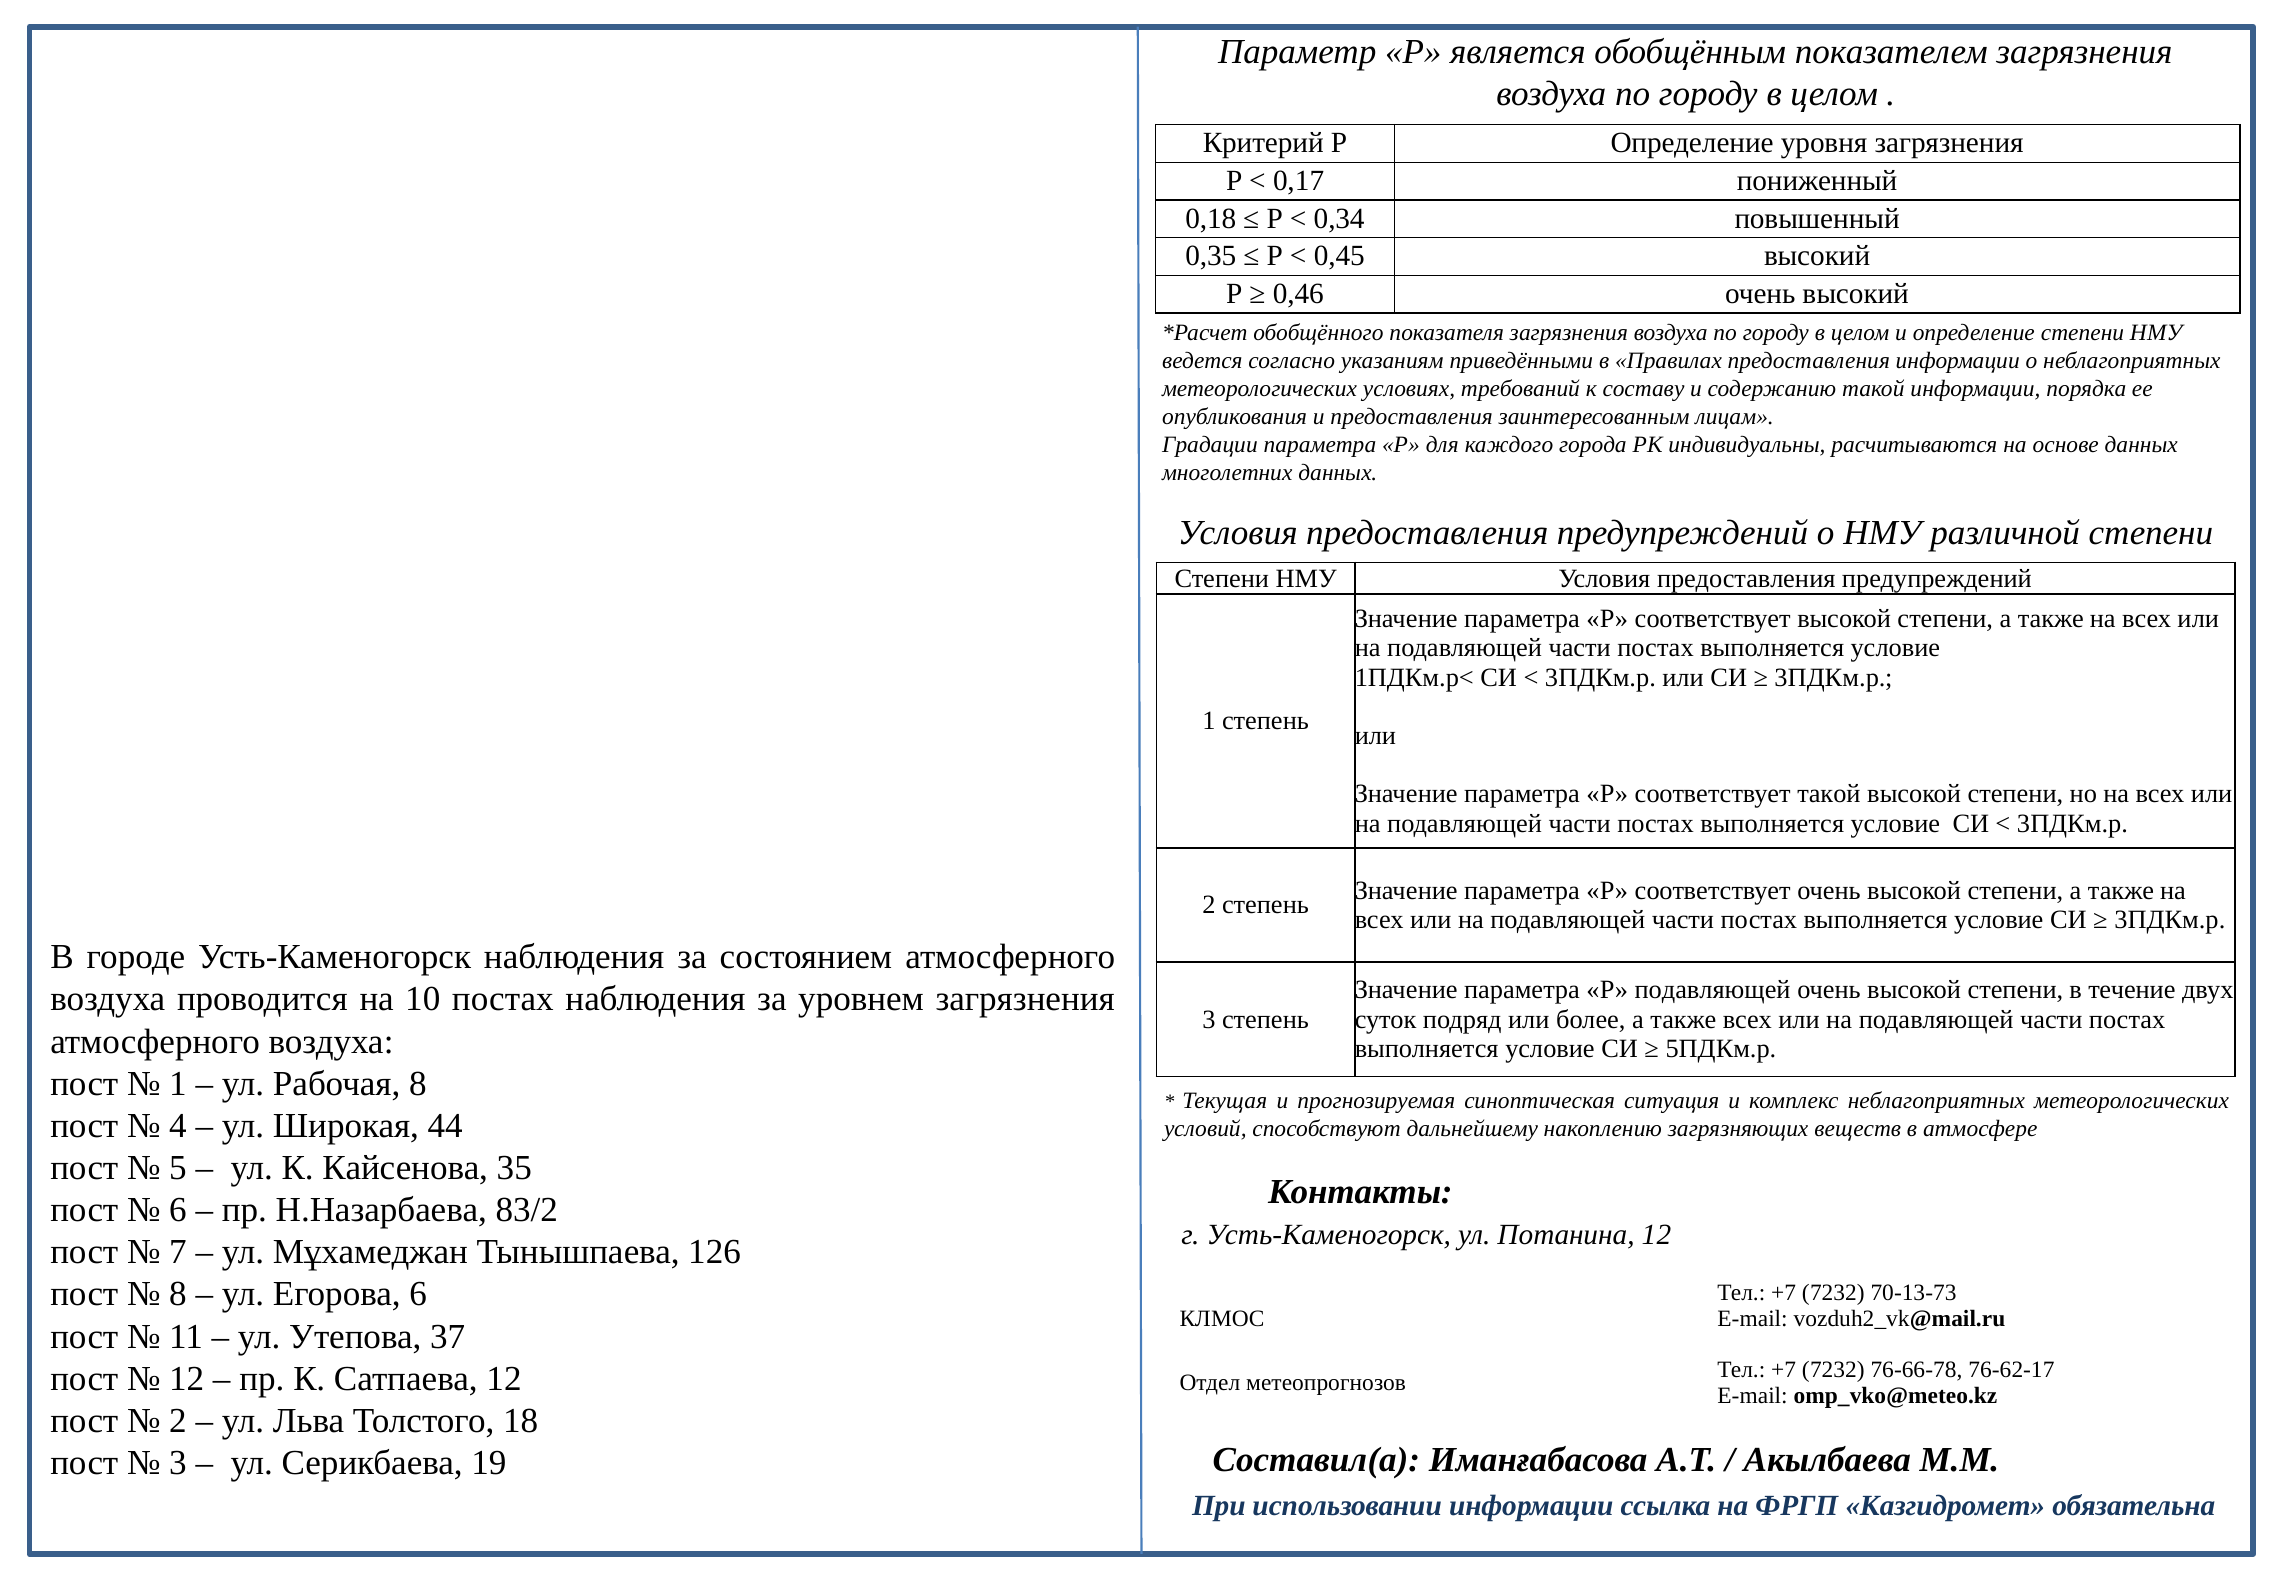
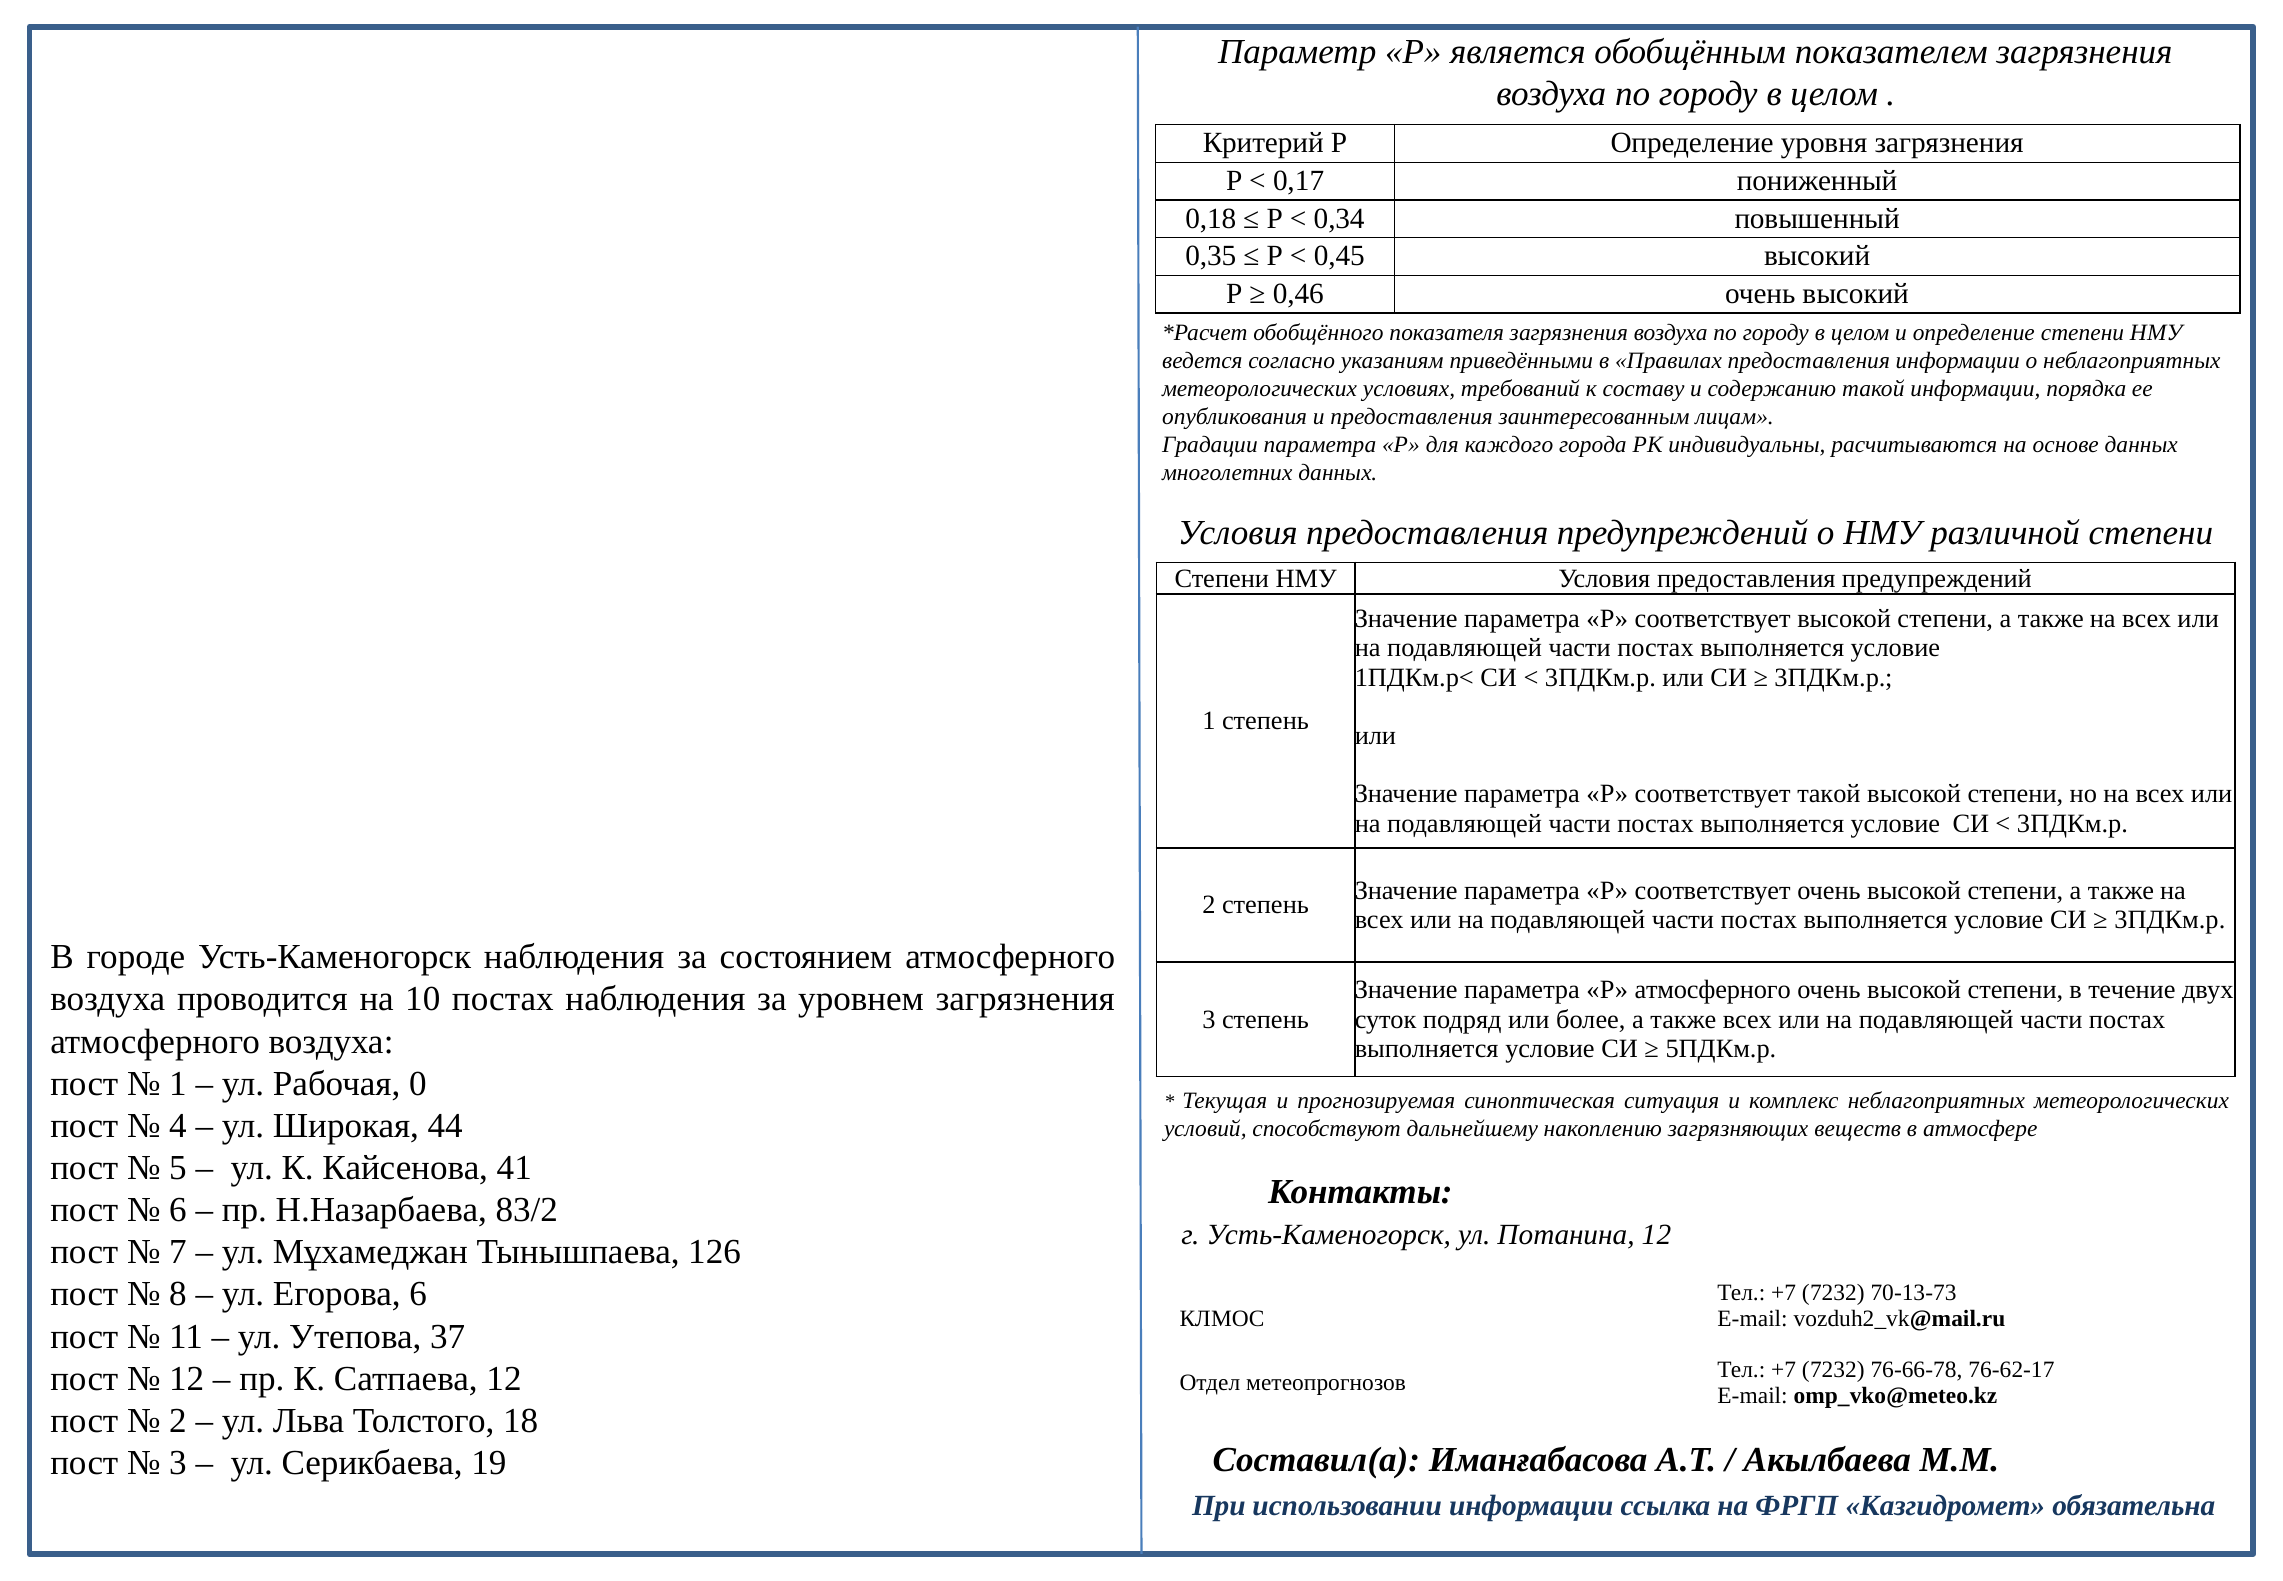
Р подавляющей: подавляющей -> атмосферного (1713, 990)
Рабочая 8: 8 -> 0 (418, 1083)
35: 35 -> 41 (514, 1168)
